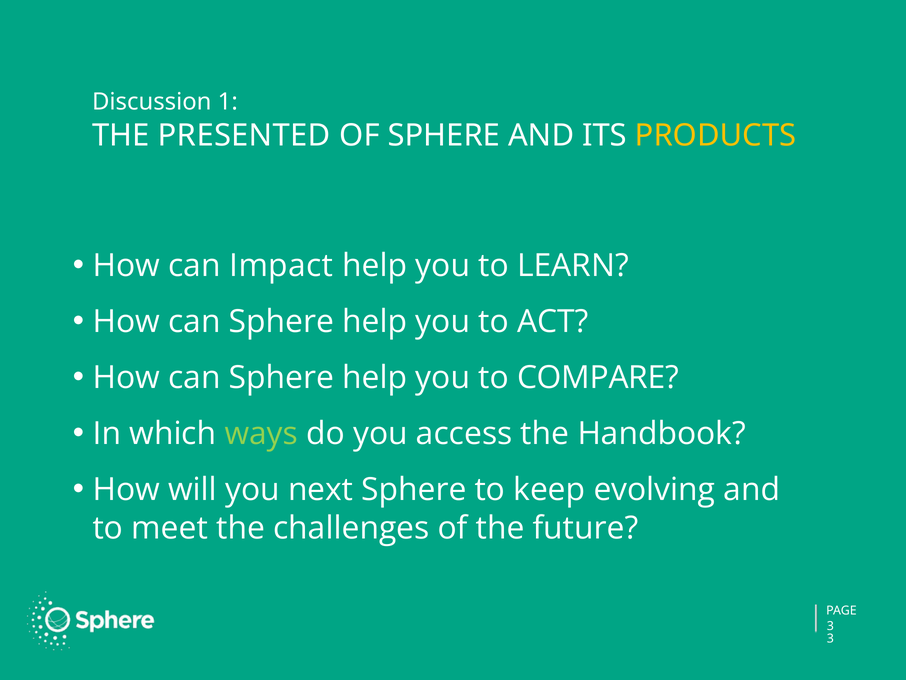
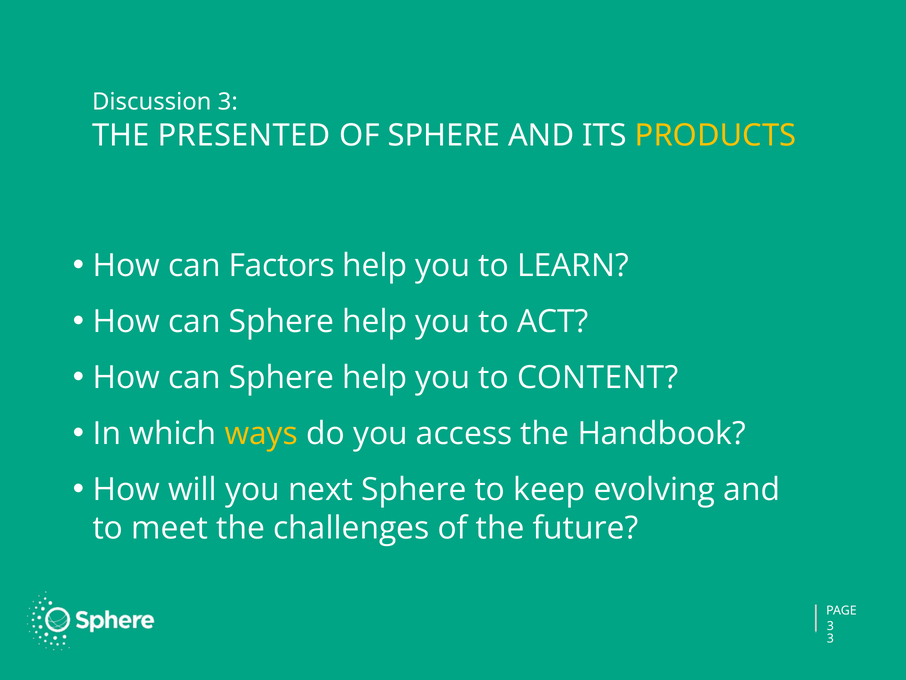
Discussion 1: 1 -> 3 (228, 102)
Impact: Impact -> Factors (282, 266)
COMPARE: COMPARE -> CONTENT (598, 378)
ways colour: light green -> yellow (261, 433)
